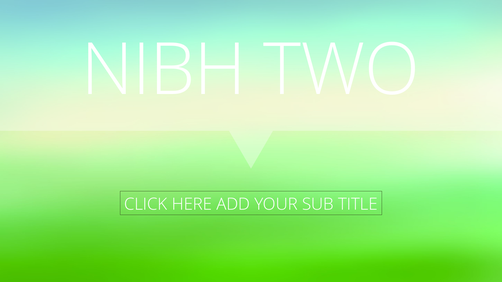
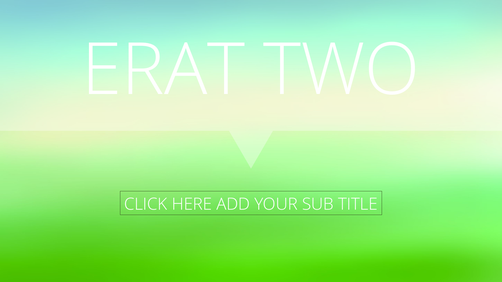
NIBH: NIBH -> ERAT (163, 71)
